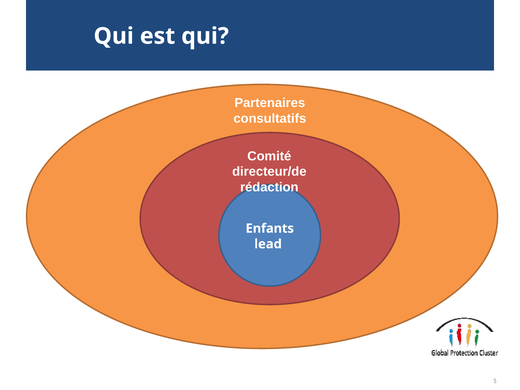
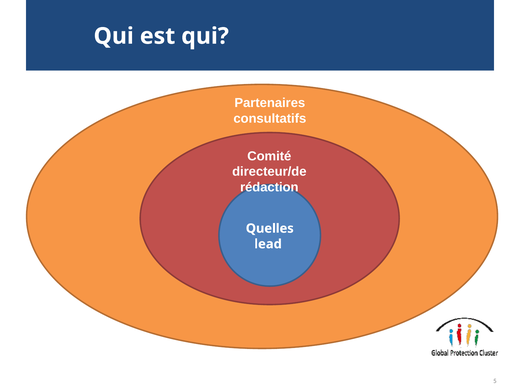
Enfants: Enfants -> Quelles (270, 228)
